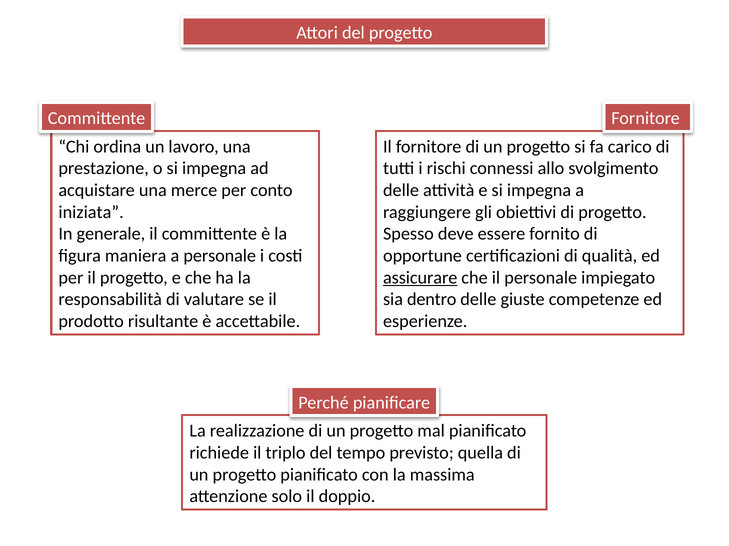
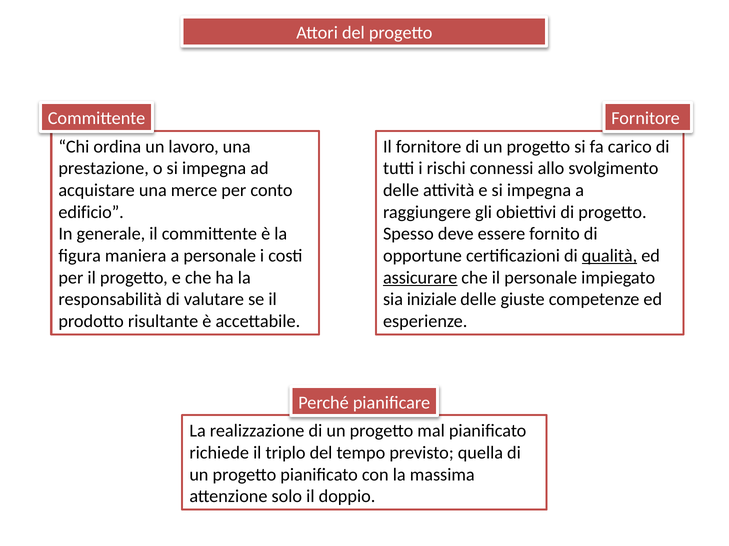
iniziata: iniziata -> edificio (91, 212)
qualità underline: none -> present (610, 256)
dentro: dentro -> iniziale (432, 300)
